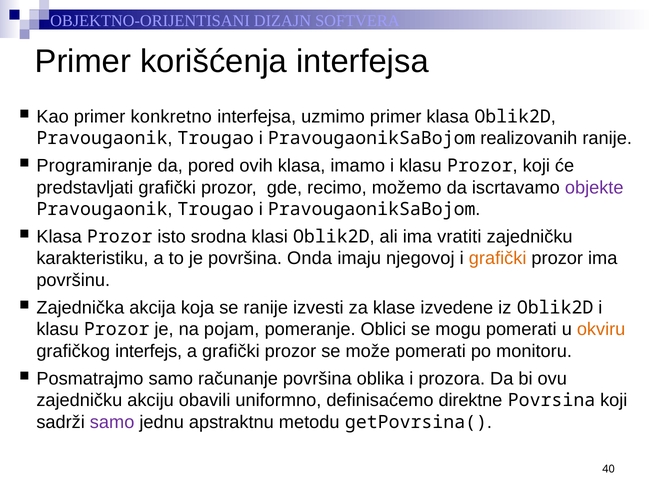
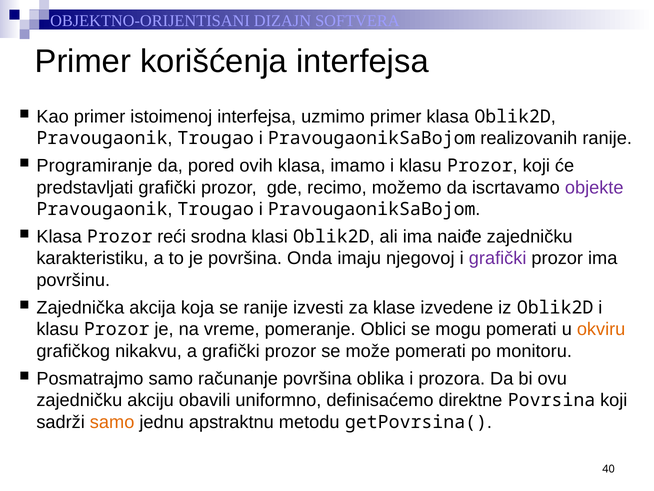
konkretno: konkretno -> istoimenoj (171, 116)
isto: isto -> reći (172, 236)
vratiti: vratiti -> naiđe (459, 236)
grafički colour: orange -> purple (498, 258)
pojam: pojam -> vreme (232, 329)
interfejs: interfejs -> nikakvu (149, 351)
samo colour: purple -> orange (112, 422)
